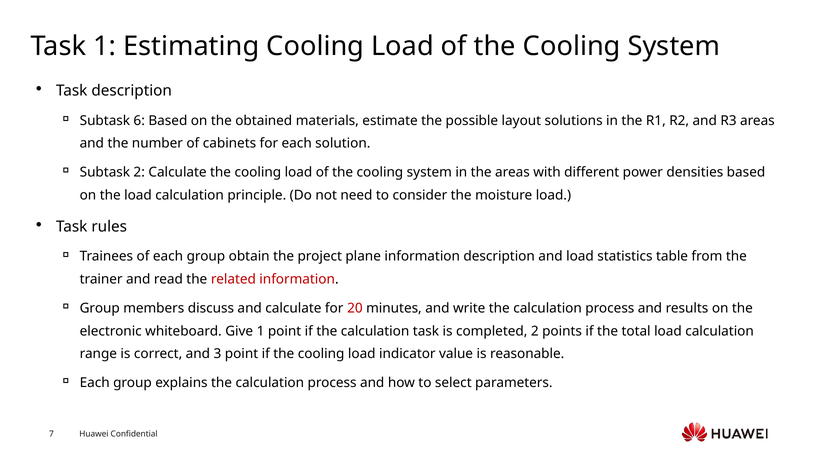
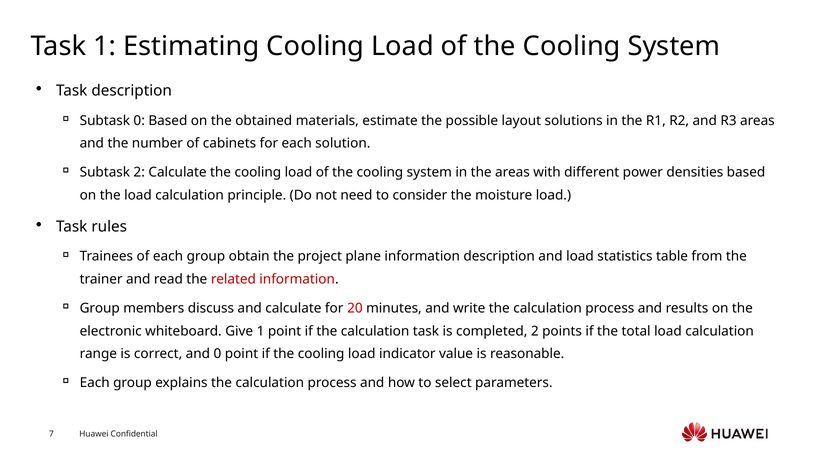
Subtask 6: 6 -> 0 (139, 121)
and 3: 3 -> 0 (217, 354)
